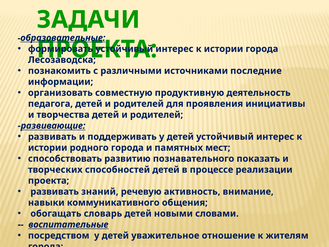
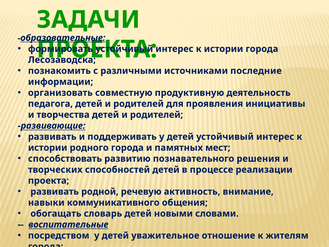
показать: показать -> решения (258, 159)
знаний: знаний -> родной (100, 191)
